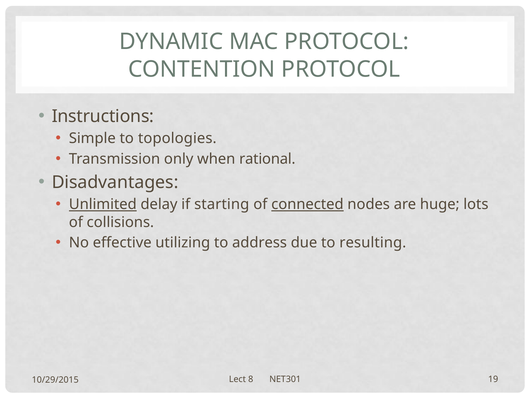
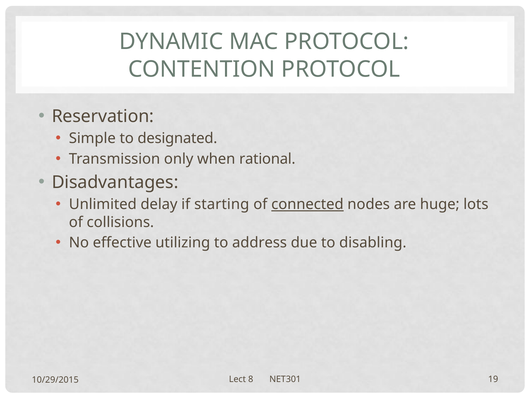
Instructions: Instructions -> Reservation (103, 116)
topologies: topologies -> designated (177, 138)
Unlimited underline: present -> none (103, 204)
resulting: resulting -> disabling (373, 242)
